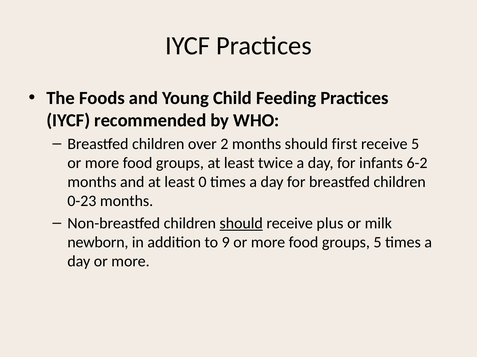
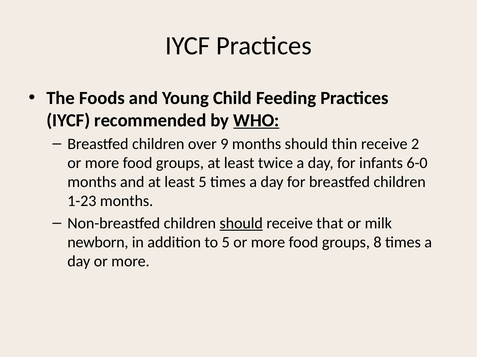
WHO underline: none -> present (256, 121)
2: 2 -> 9 (224, 144)
first: first -> thin (345, 144)
receive 5: 5 -> 2 (415, 144)
6-2: 6-2 -> 6-0 (417, 163)
least 0: 0 -> 5 (202, 182)
0-23: 0-23 -> 1-23 (82, 201)
plus: plus -> that (330, 224)
to 9: 9 -> 5 (226, 243)
groups 5: 5 -> 8 (377, 243)
